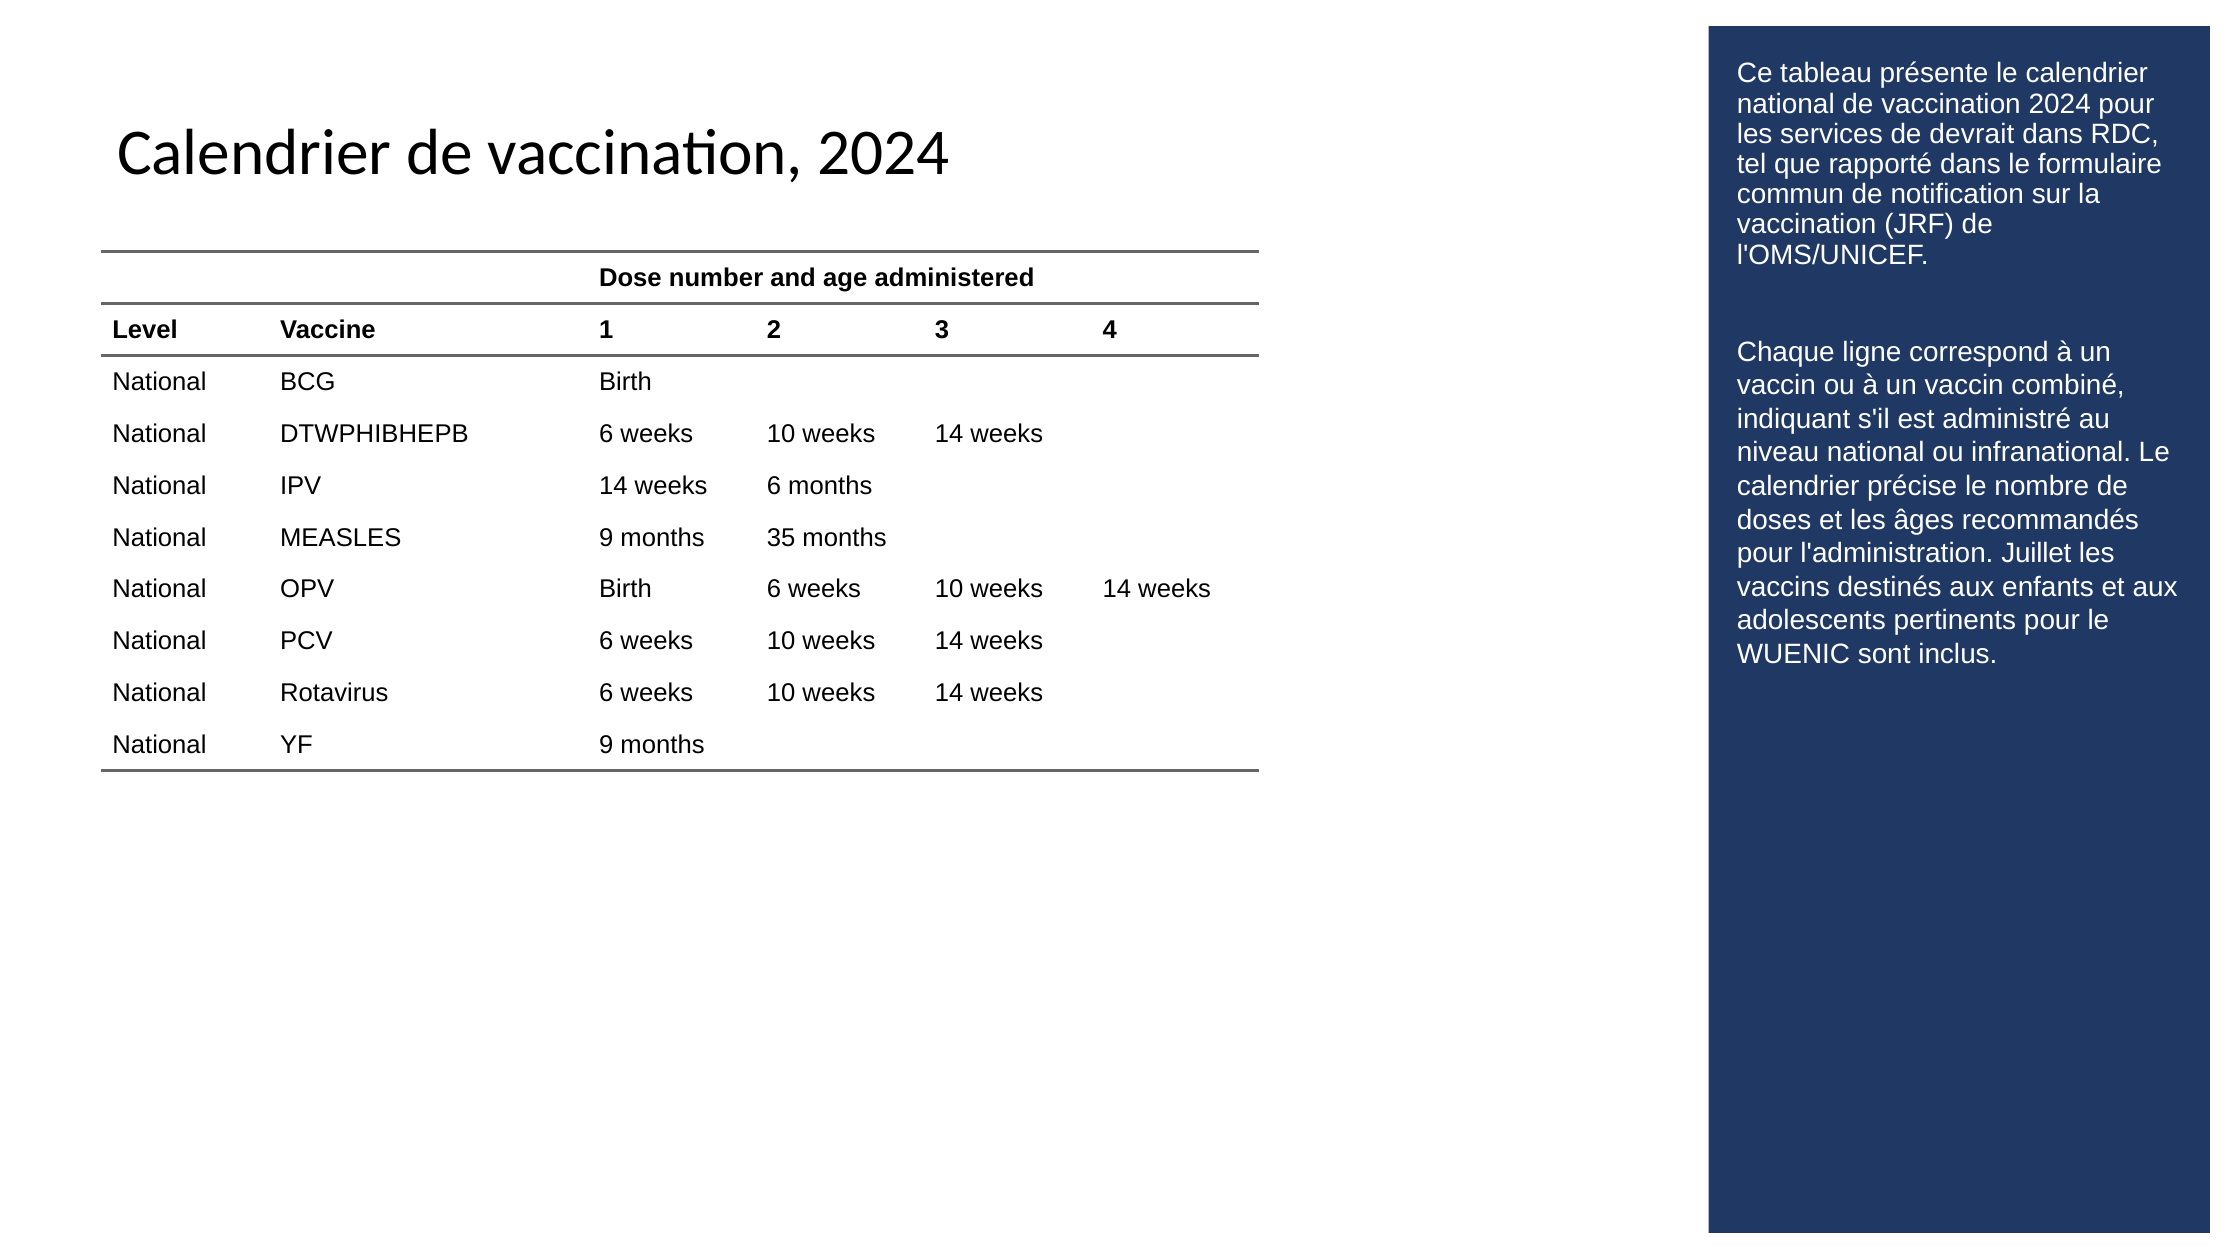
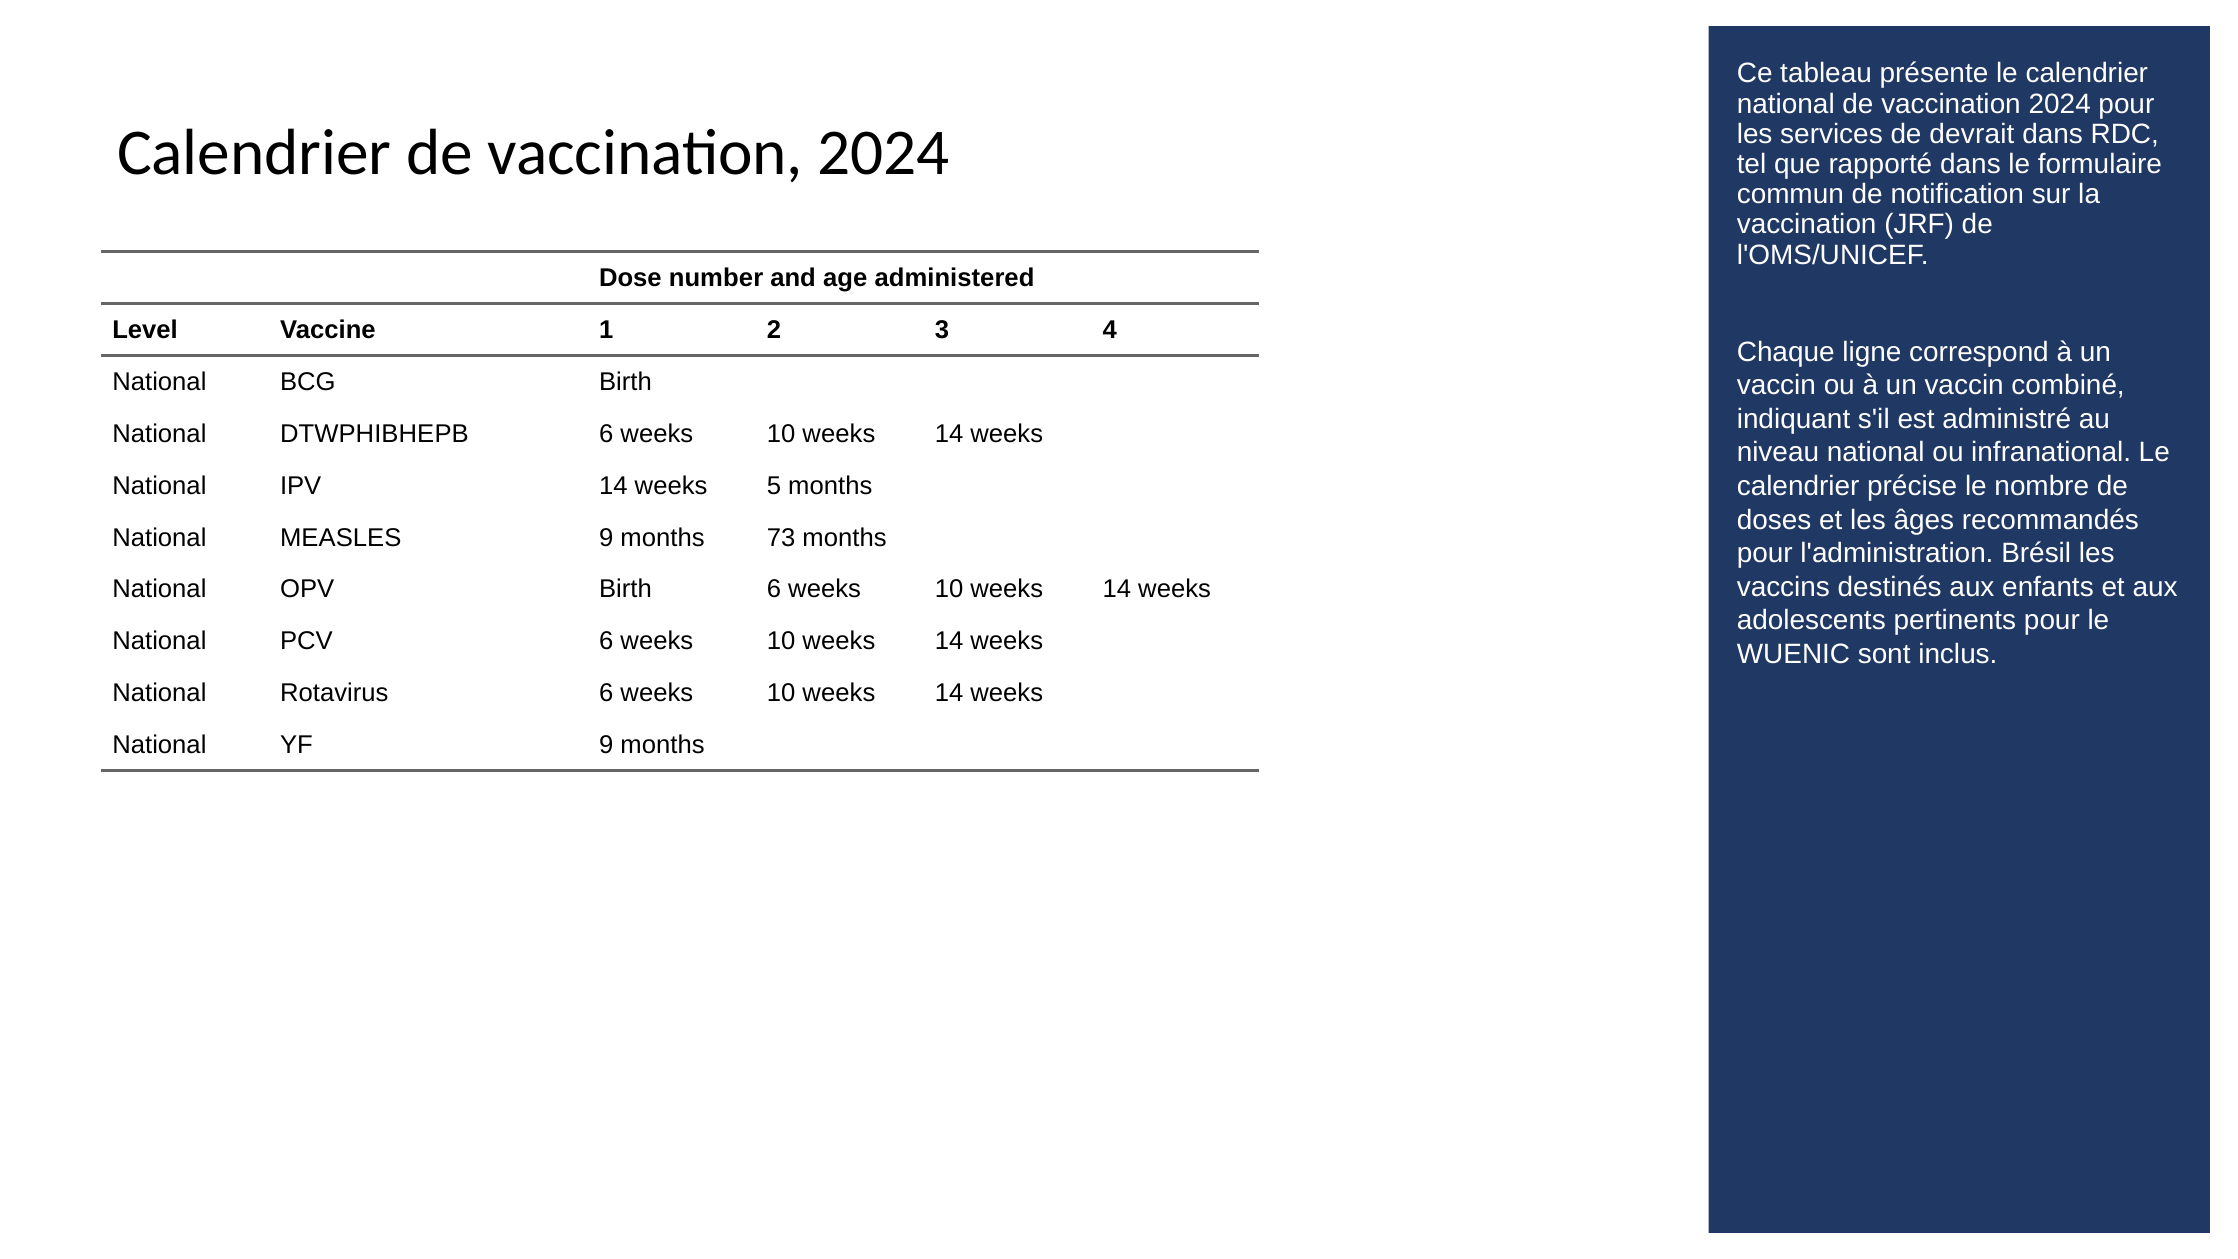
weeks 6: 6 -> 5 (774, 486)
35: 35 -> 73 (781, 538)
Juillet: Juillet -> Brésil (2036, 553)
